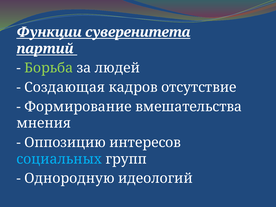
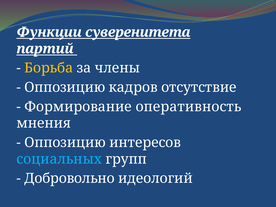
Борьба colour: light green -> yellow (49, 68)
людей: людей -> члены (117, 68)
Создающая: Создающая -> Оппозицию (65, 87)
вмешательства: вмешательства -> оперативность (189, 107)
Однородную: Однородную -> Добровольно (69, 178)
